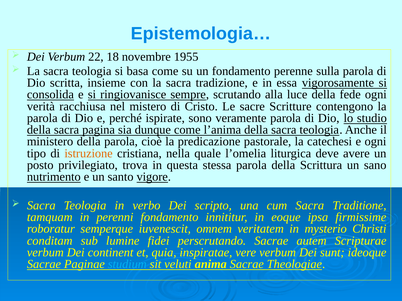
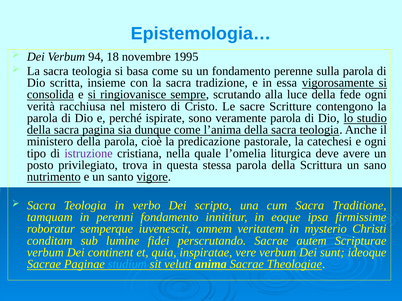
22: 22 -> 94 (96, 57)
1955: 1955 -> 1995 (186, 57)
istruzione colour: orange -> purple (89, 154)
